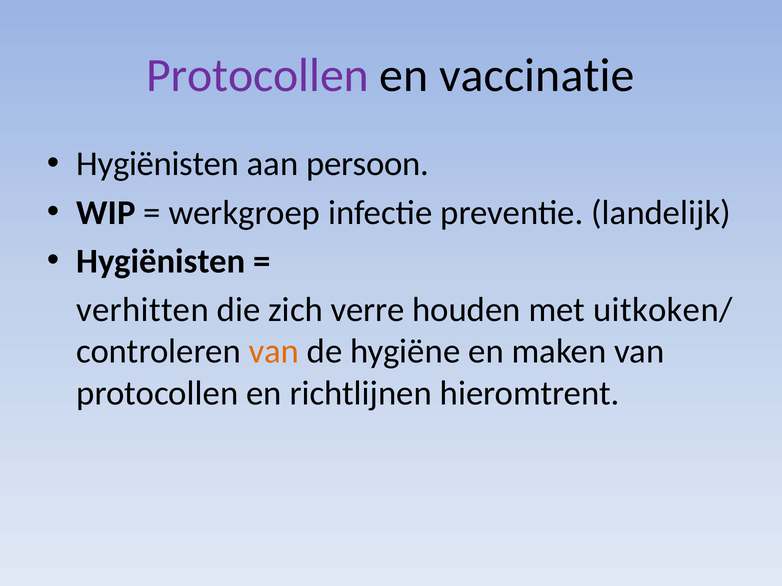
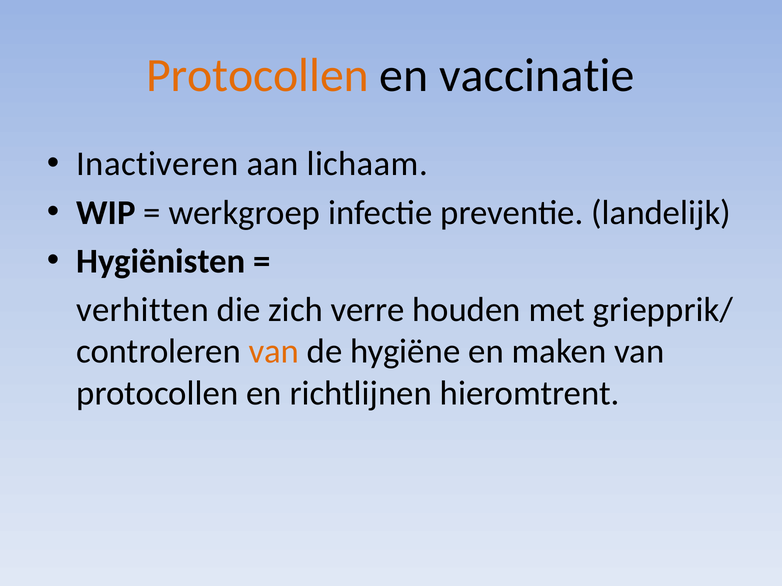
Protocollen colour: purple -> orange (258, 76)
Hygiënisten: Hygiënisten -> Inactiveren (157, 164)
persoon: persoon -> lichaam (367, 164)
uitkoken/: uitkoken/ -> griepprik/ (663, 310)
